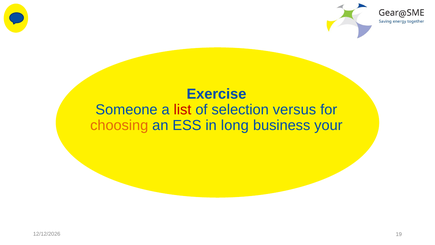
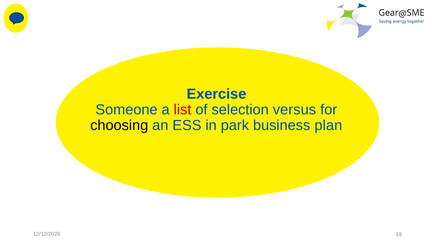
choosing colour: orange -> black (119, 125)
long: long -> park (235, 125)
your: your -> plan (328, 125)
